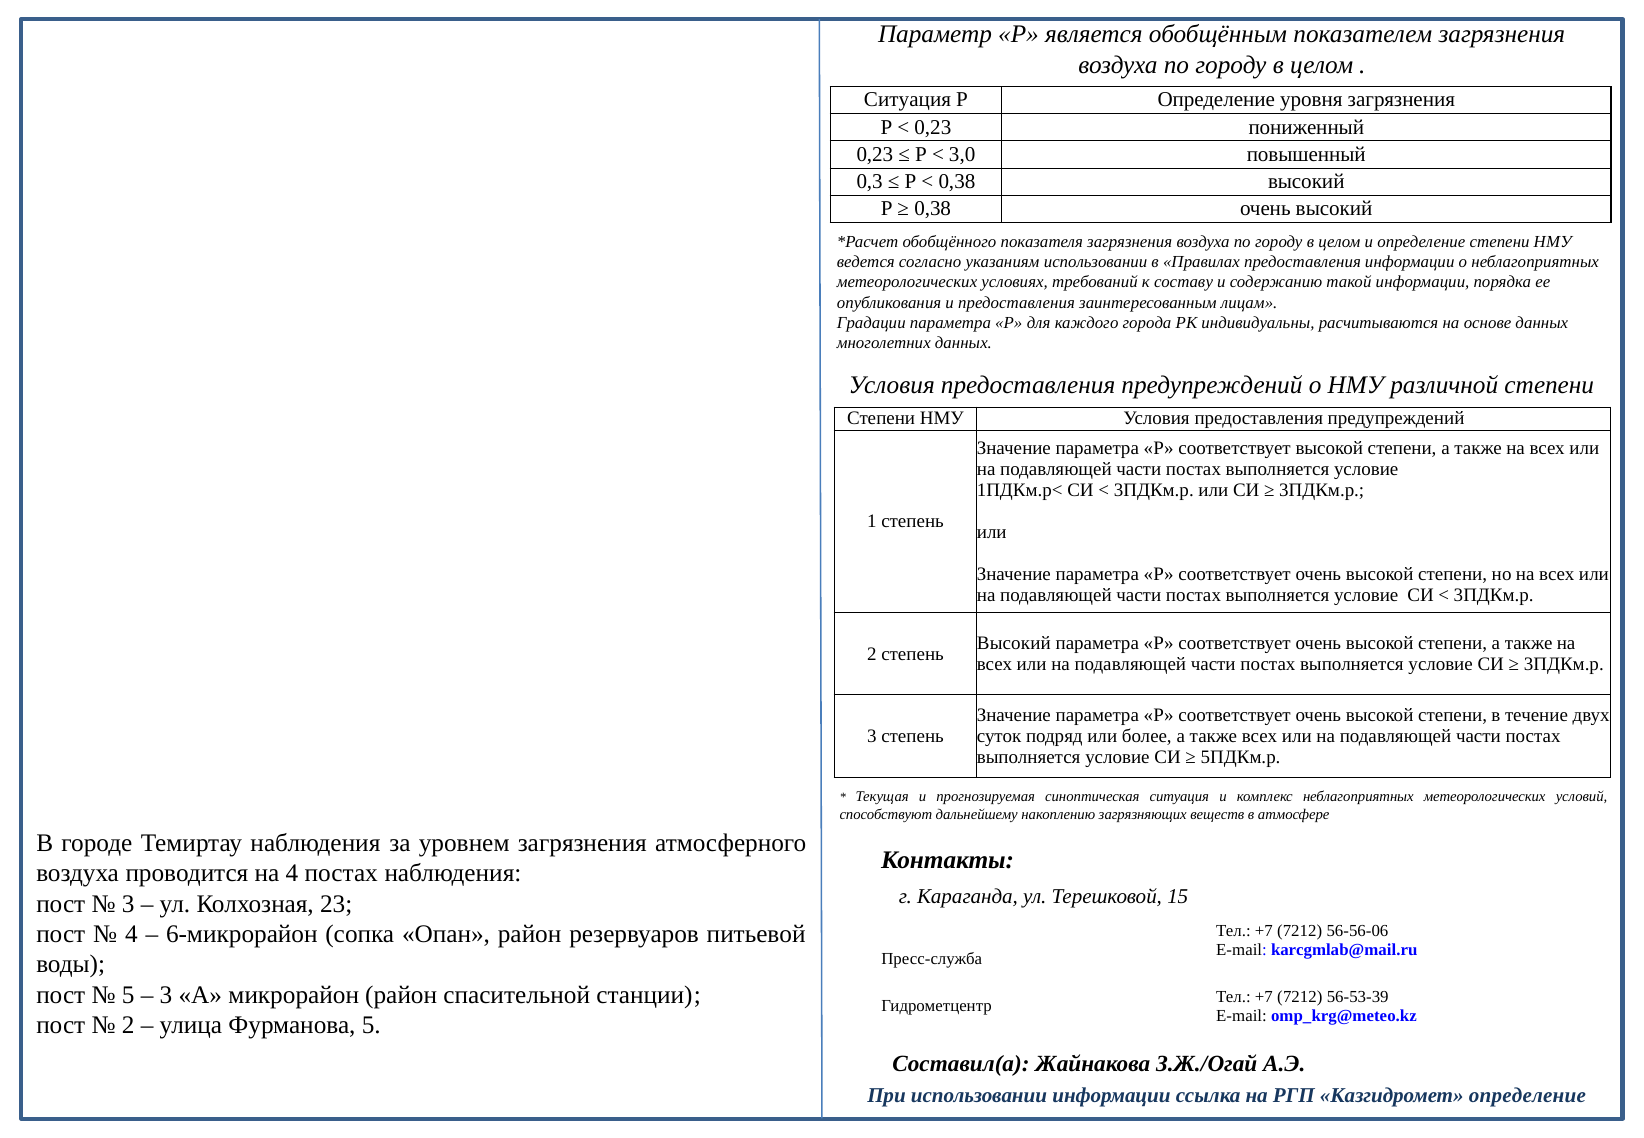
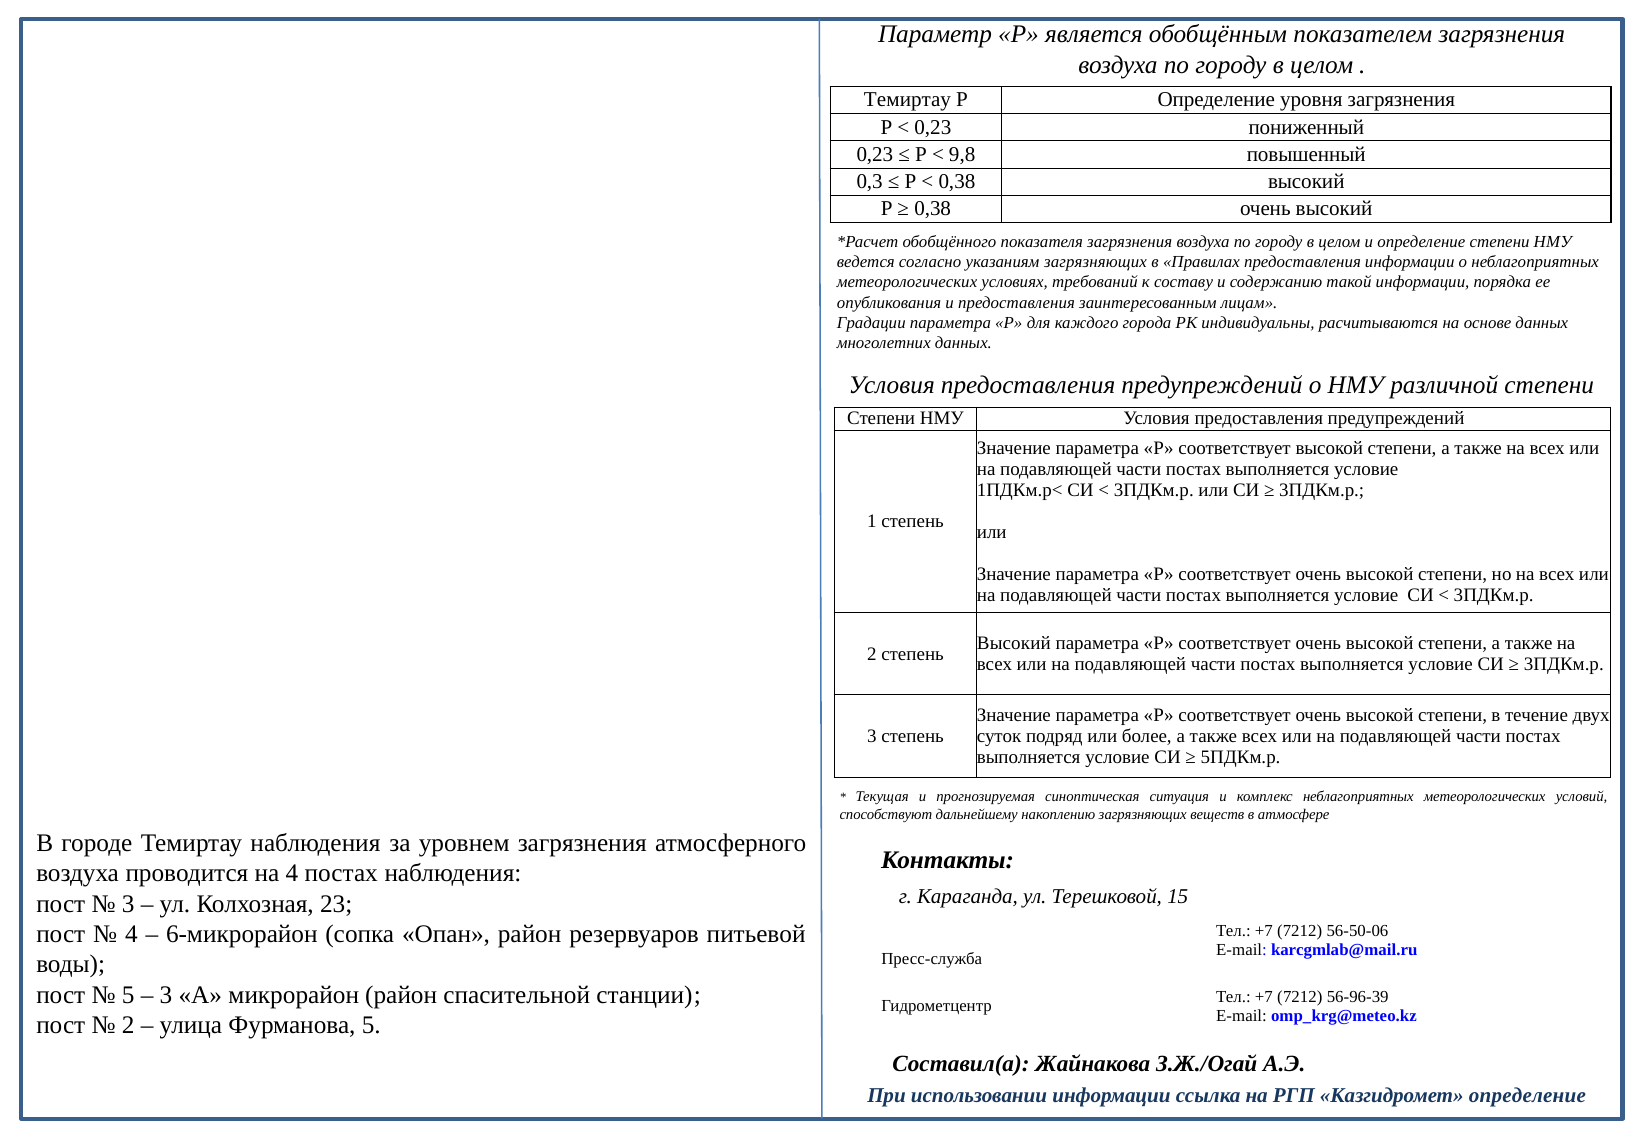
Ситуация: Ситуация -> Темиртау (907, 100)
3,0: 3,0 -> 9,8 (962, 154)
указаниям использовании: использовании -> загрязняющих (1095, 262)
56-56-06: 56-56-06 -> 56-50-06 (1357, 931)
56-53-39: 56-53-39 -> 56-96-39 (1358, 997)
